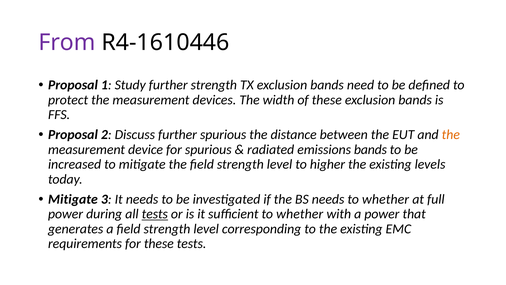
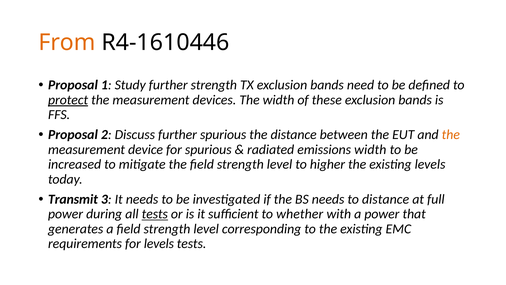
From colour: purple -> orange (67, 43)
protect underline: none -> present (68, 100)
emissions bands: bands -> width (370, 149)
Mitigate: Mitigate -> Transmit (73, 199)
needs to whether: whether -> distance (386, 199)
for these: these -> levels (159, 243)
